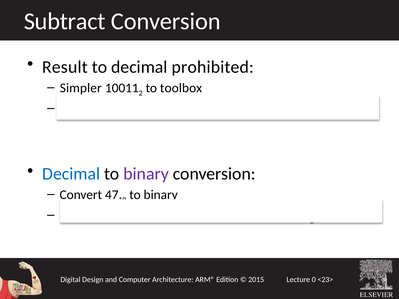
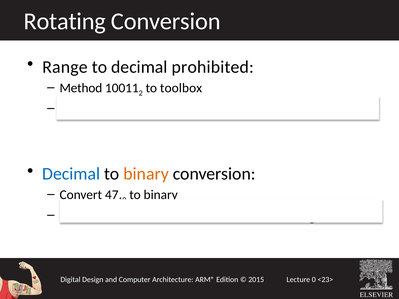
Subtract: Subtract -> Rotating (65, 21)
Result: Result -> Range (65, 67)
Simpler: Simpler -> Method (81, 88)
binary colour: purple -> orange (146, 174)
